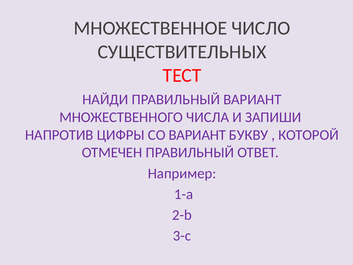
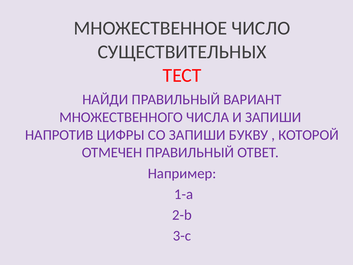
СО ВАРИАНТ: ВАРИАНТ -> ЗАПИШИ (197, 135)
